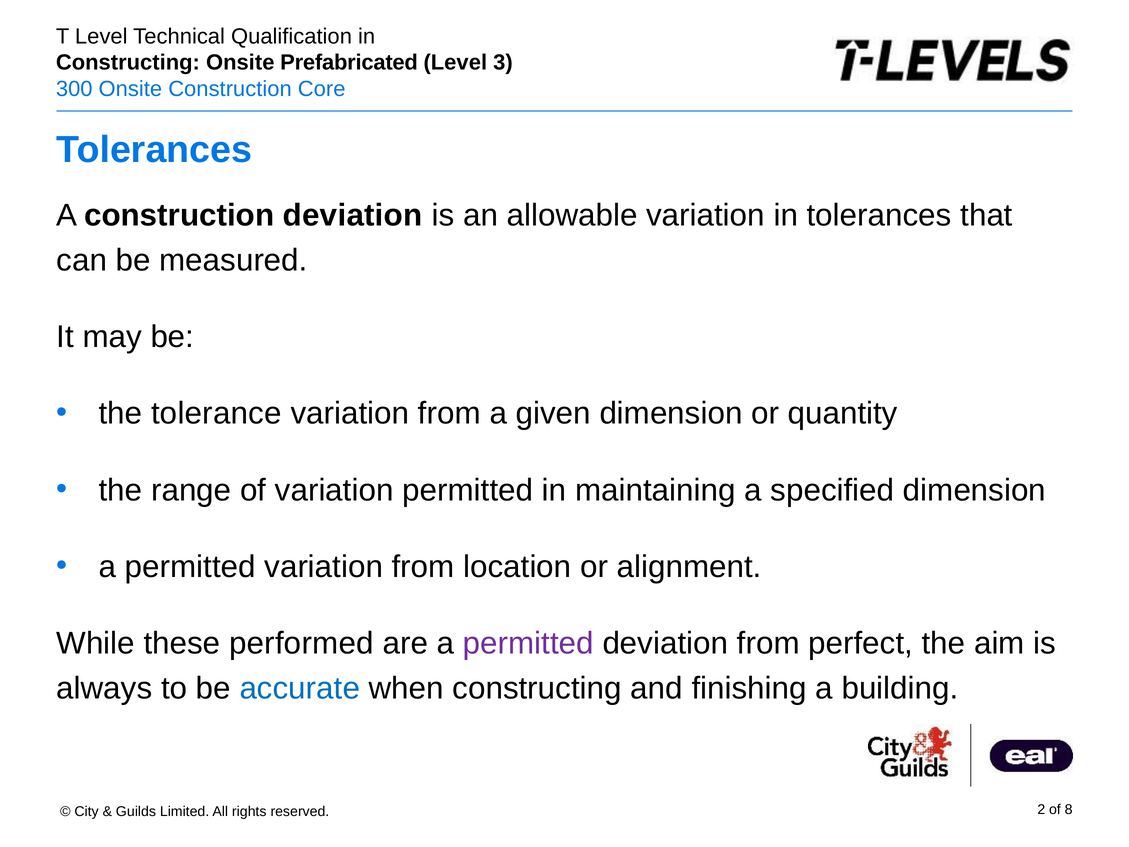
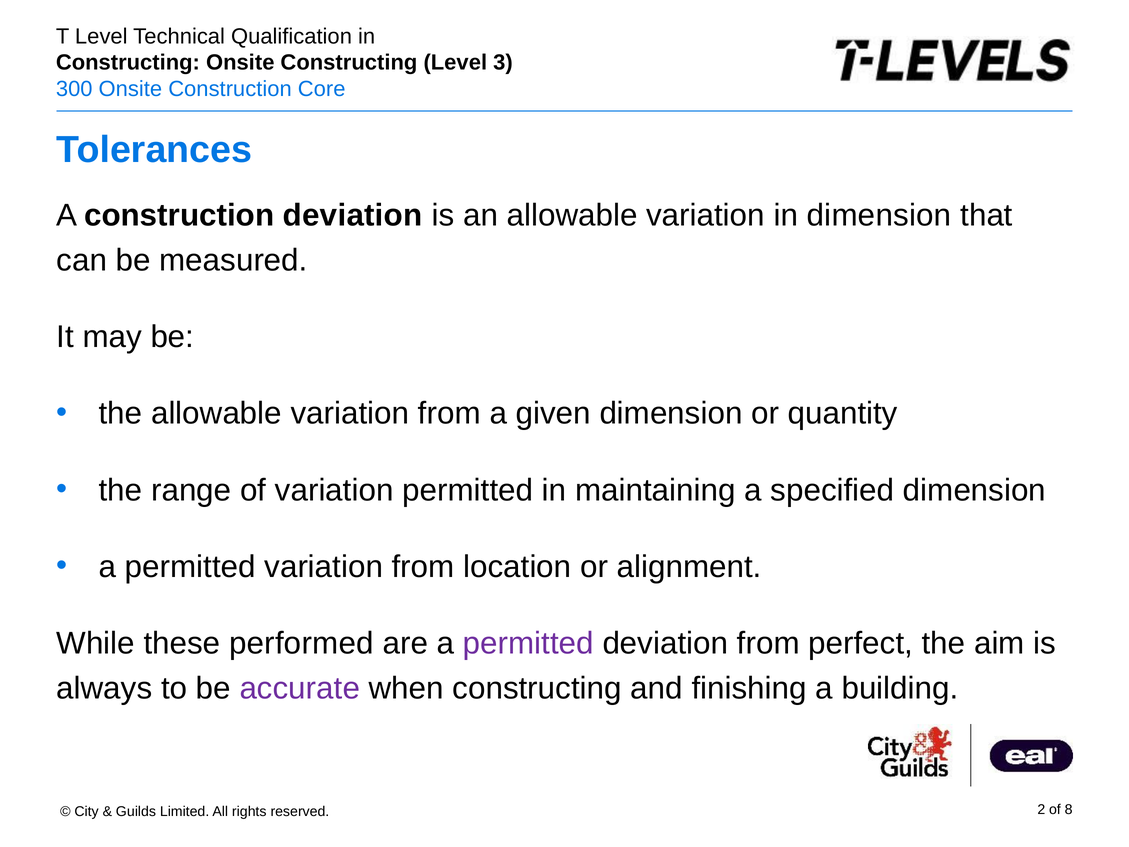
Prefabricated: Prefabricated -> Constructing (349, 63)
in tolerances: tolerances -> dimension (879, 215)
the tolerance: tolerance -> allowable (216, 413)
accurate colour: blue -> purple (300, 688)
